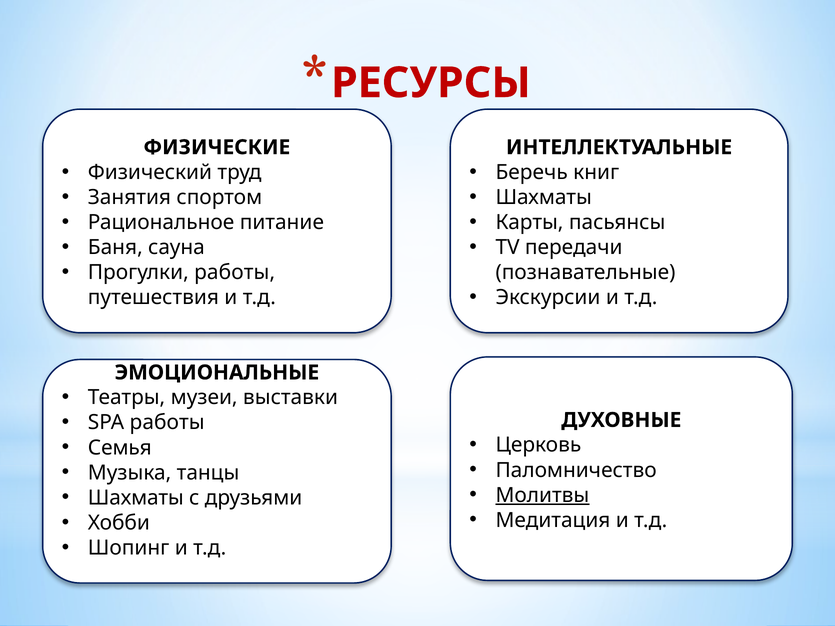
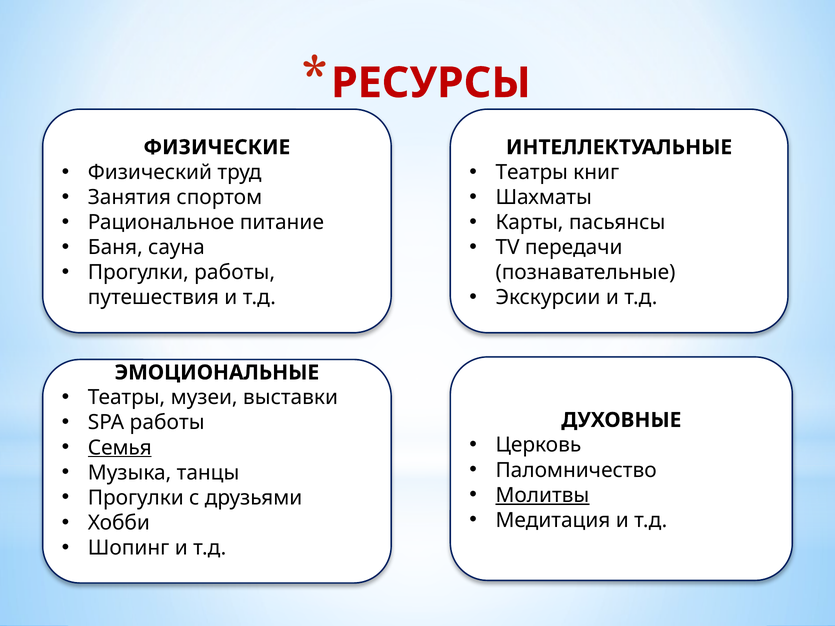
Беречь: Беречь -> Театры (532, 172)
Семья underline: none -> present (120, 448)
Шахматы: Шахматы -> Прогулки (136, 498)
